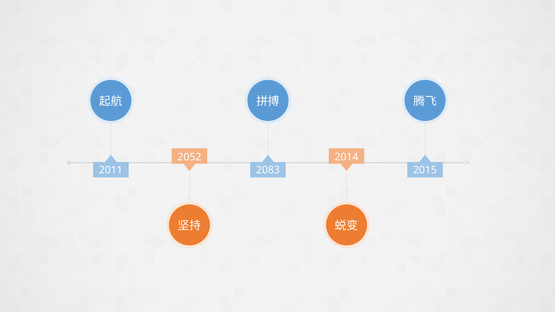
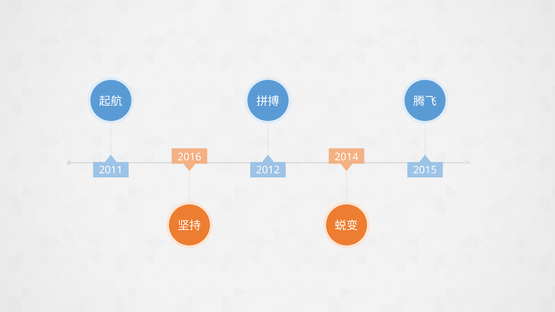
2052: 2052 -> 2016 (189, 157)
2083: 2083 -> 2012 (268, 170)
